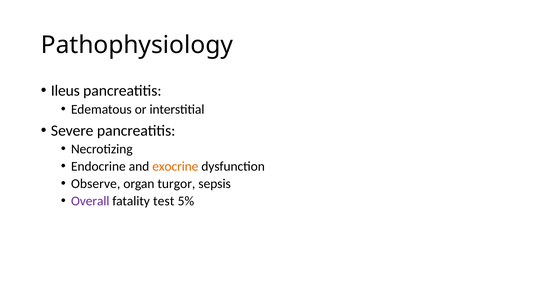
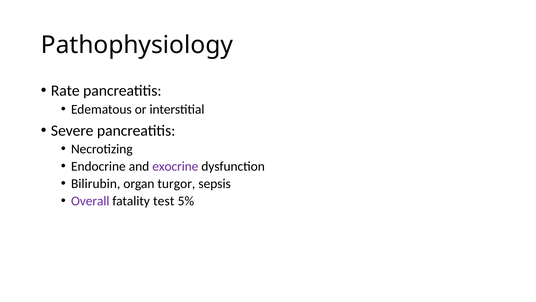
Ileus: Ileus -> Rate (65, 91)
exocrine colour: orange -> purple (175, 166)
Observe: Observe -> Bilirubin (96, 183)
